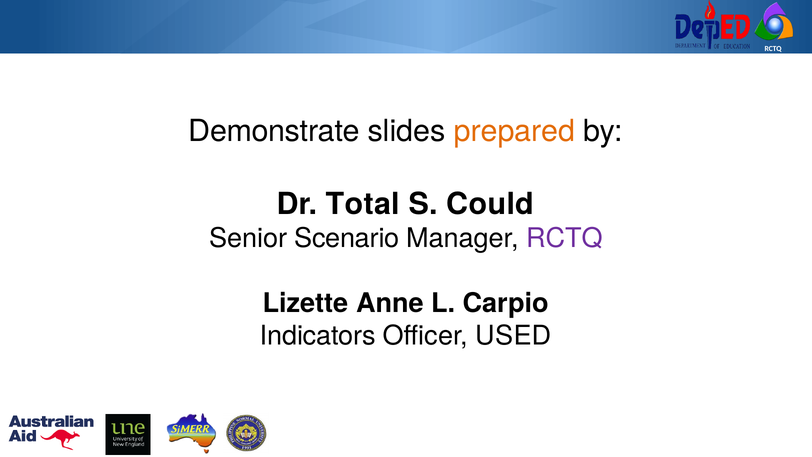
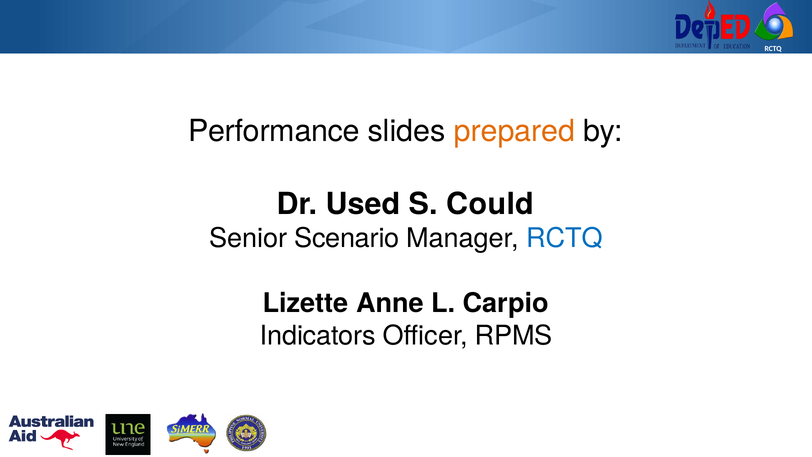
Demonstrate: Demonstrate -> Performance (274, 131)
Total: Total -> Used (363, 204)
RCTQ colour: purple -> blue (564, 238)
USED: USED -> RPMS (514, 336)
